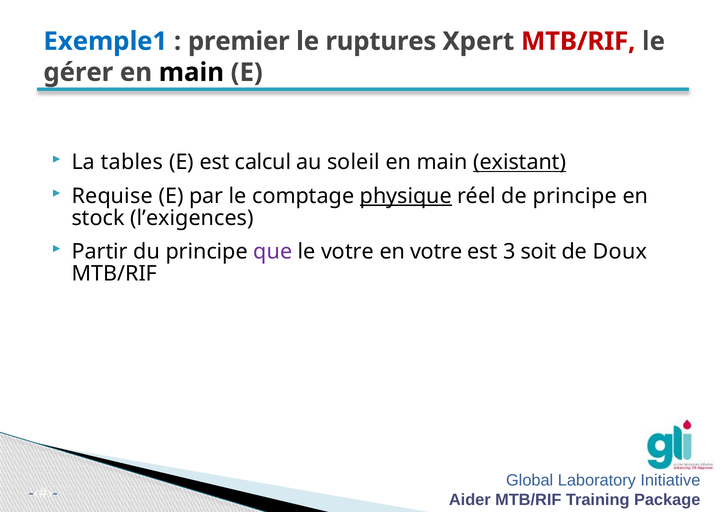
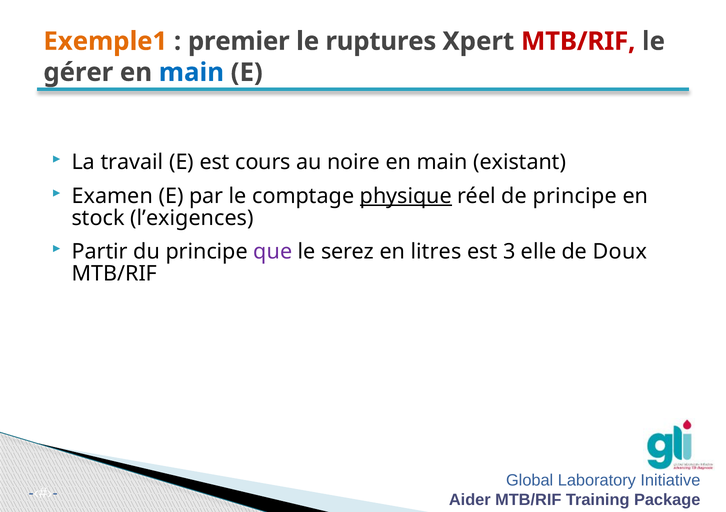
Exemple1 colour: blue -> orange (105, 41)
main colour: black -> blue (191, 72)
tables: tables -> travail (132, 162)
calcul: calcul -> cours (263, 162)
soleil: soleil -> noire (353, 162)
existant underline: present -> none (520, 162)
Requise: Requise -> Examen (112, 196)
le votre: votre -> serez (348, 252)
en votre: votre -> litres (436, 252)
soit: soit -> elle (539, 252)
